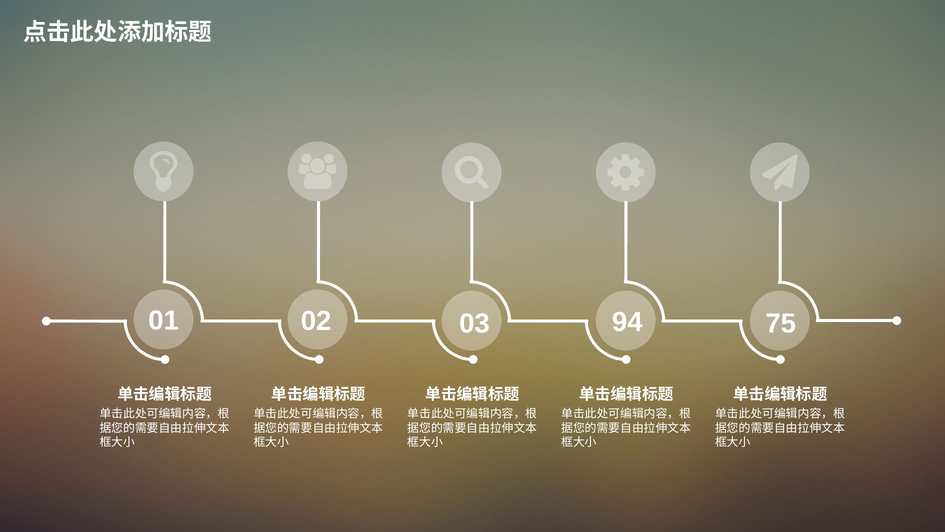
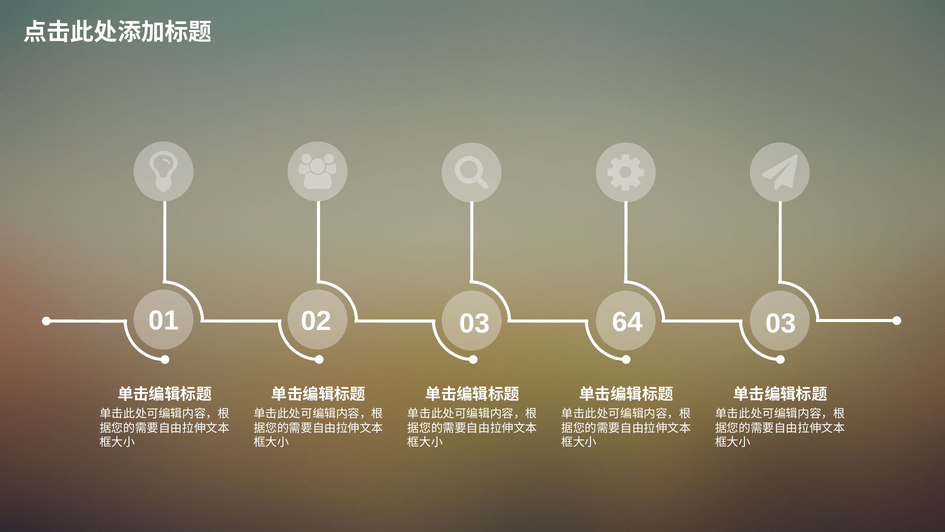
94: 94 -> 64 (627, 322)
02 75: 75 -> 03 (781, 323)
